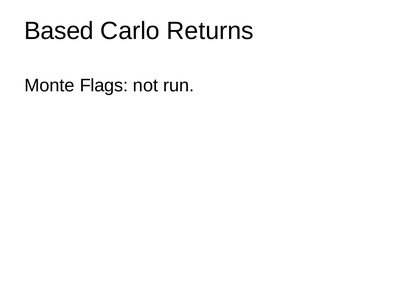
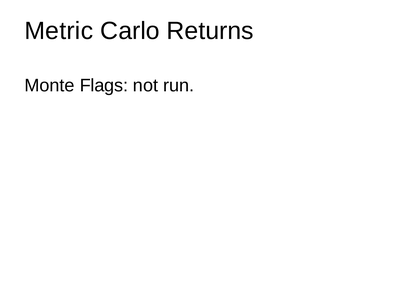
Based: Based -> Metric (59, 31)
